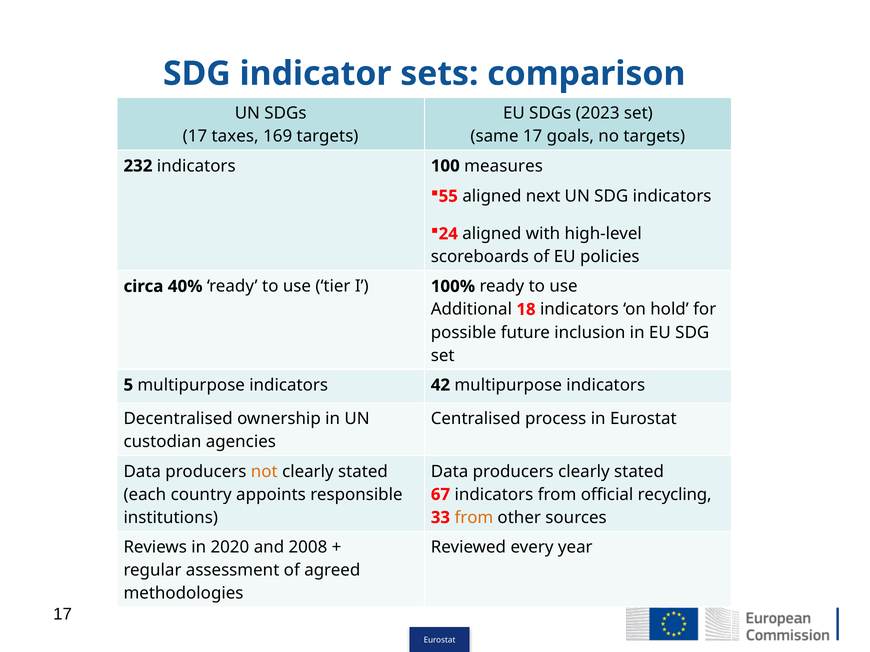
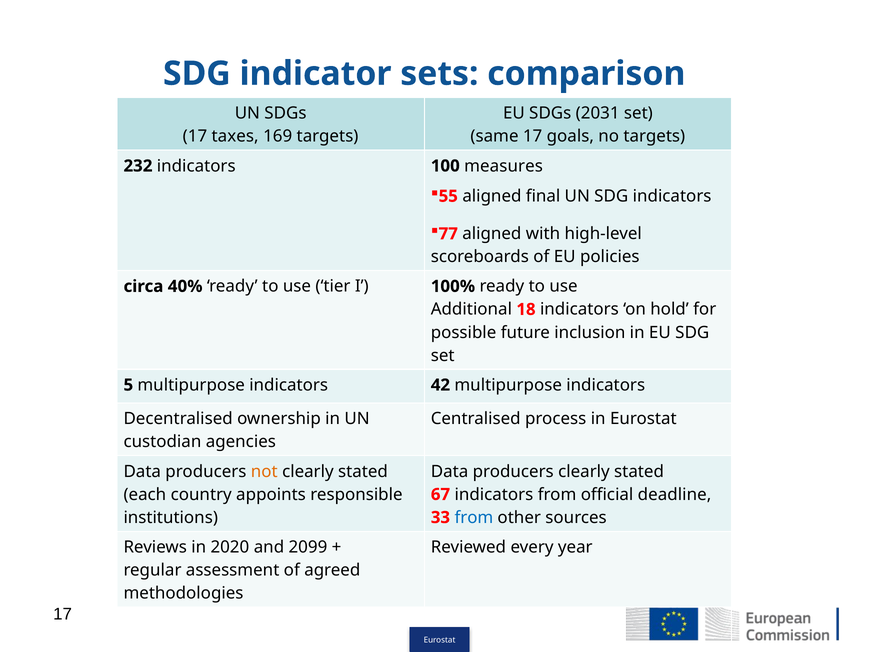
2023: 2023 -> 2031 (598, 113)
next: next -> final (543, 196)
24: 24 -> 77 (448, 234)
recycling: recycling -> deadline (675, 495)
from colour: orange -> blue (474, 518)
2008: 2008 -> 2099 (308, 547)
